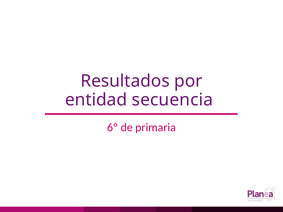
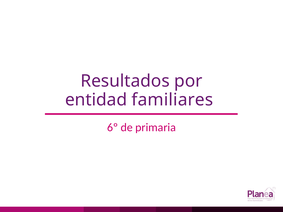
secuencia: secuencia -> familiares (172, 100)
